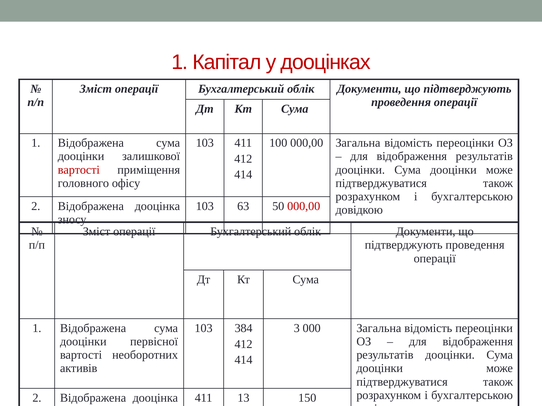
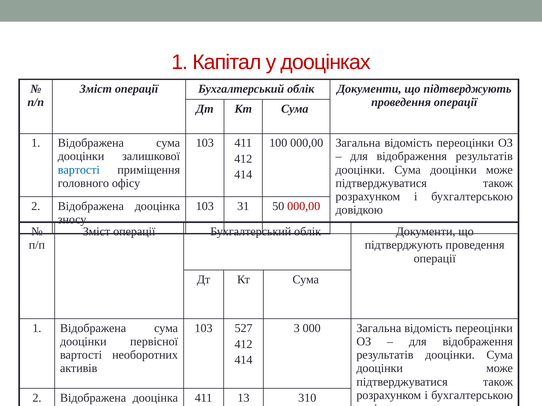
вартості colour: red -> blue (79, 170)
63: 63 -> 31 (243, 206)
384: 384 -> 527 (244, 329)
150: 150 -> 310 (307, 398)
